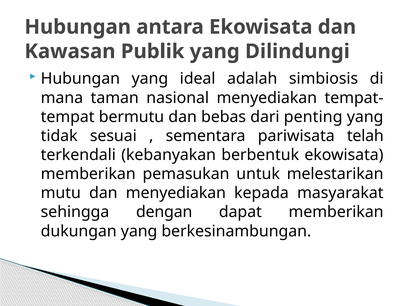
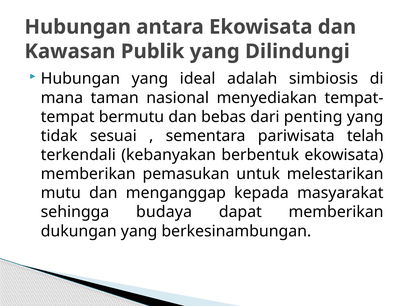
dan menyediakan: menyediakan -> menganggap (176, 193)
dengan: dengan -> budaya (164, 212)
